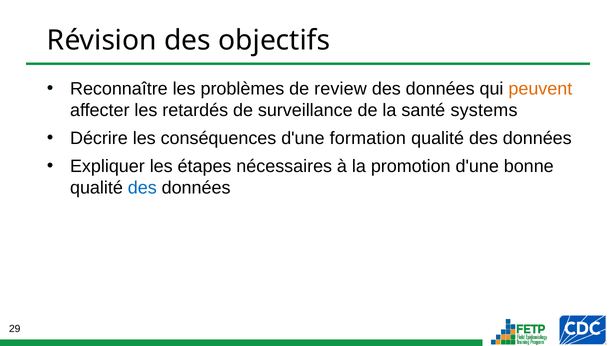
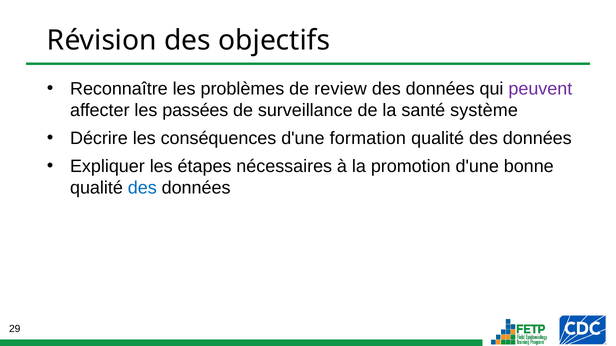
peuvent colour: orange -> purple (540, 89)
retardés: retardés -> passées (195, 111)
systems: systems -> système (484, 111)
